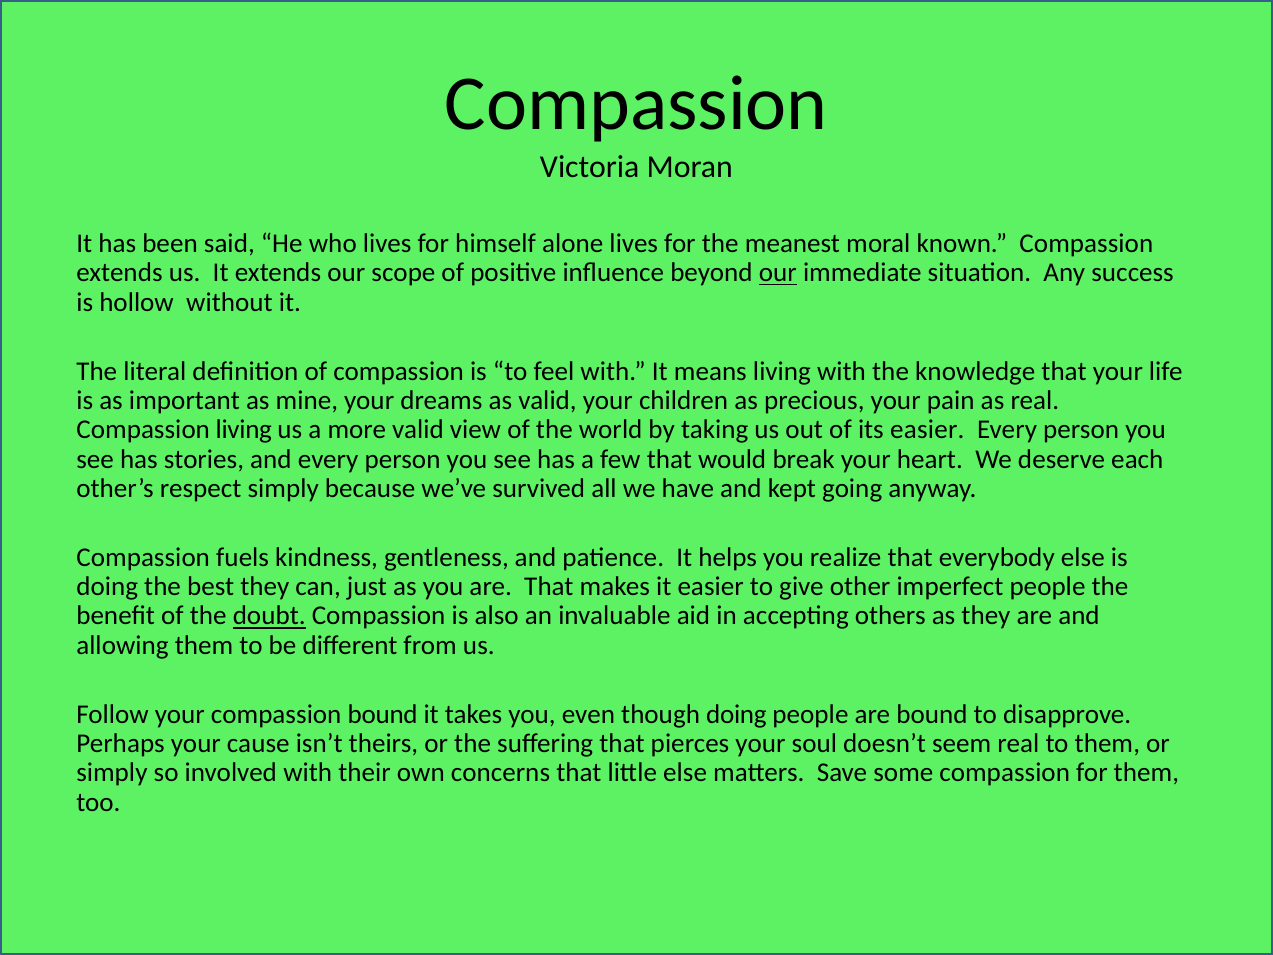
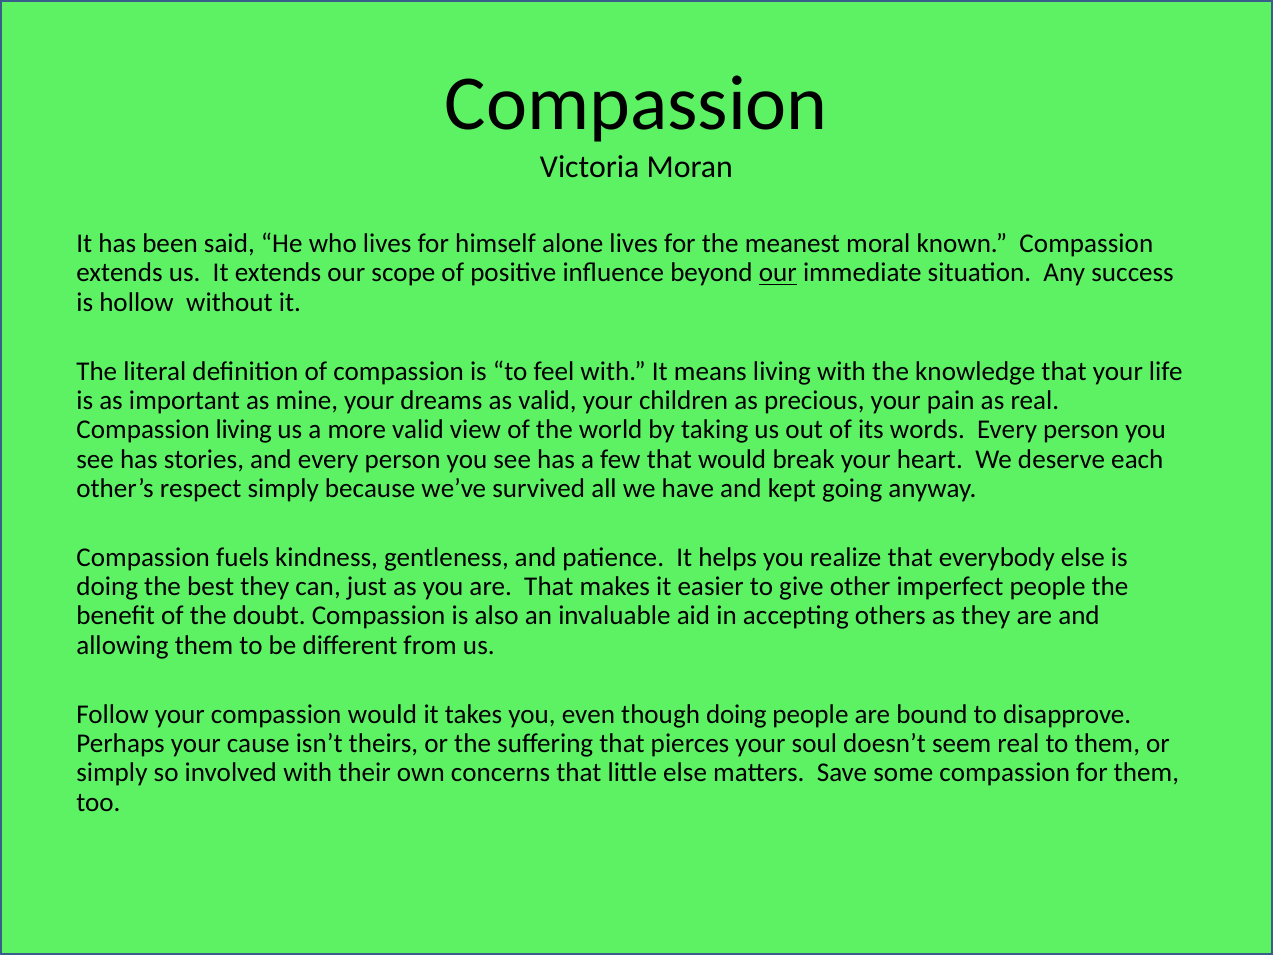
its easier: easier -> words (927, 430)
doubt underline: present -> none (269, 616)
compassion bound: bound -> would (382, 714)
